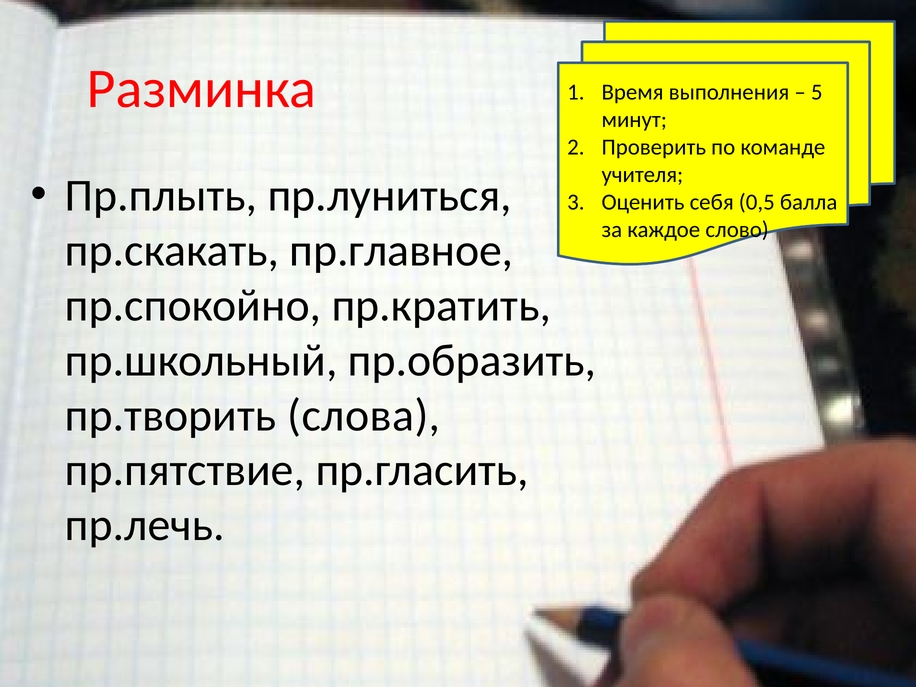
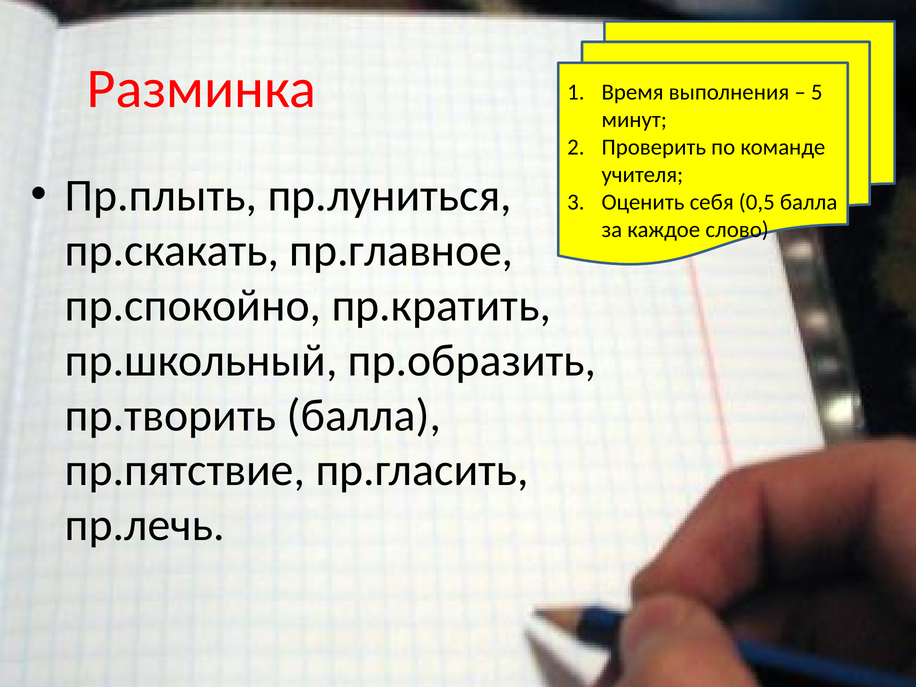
пр.творить слова: слова -> балла (364, 415)
